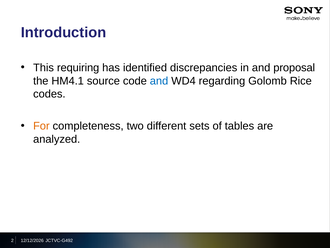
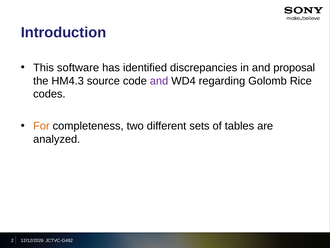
requiring: requiring -> software (78, 68)
HM4.1: HM4.1 -> HM4.3 (68, 81)
and colour: blue -> purple (159, 81)
